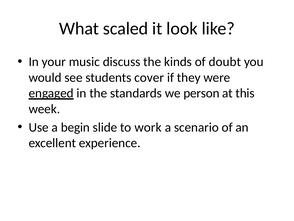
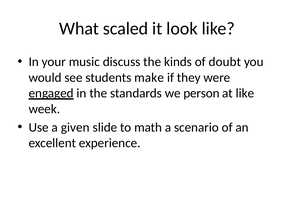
cover: cover -> make (149, 77)
at this: this -> like (245, 93)
begin: begin -> given (75, 127)
work: work -> math (148, 127)
